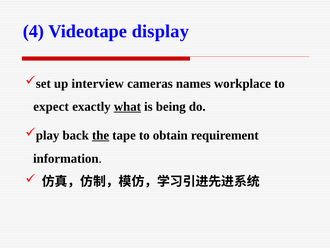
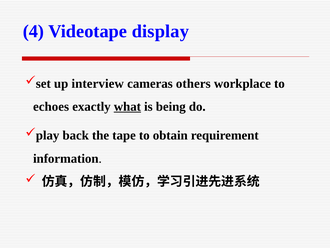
names: names -> others (193, 83)
expect: expect -> echoes (51, 106)
the underline: present -> none (101, 135)
